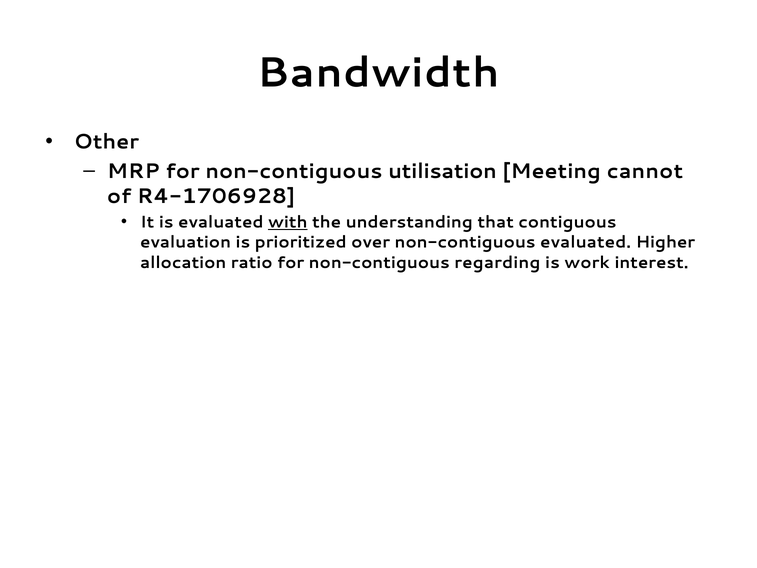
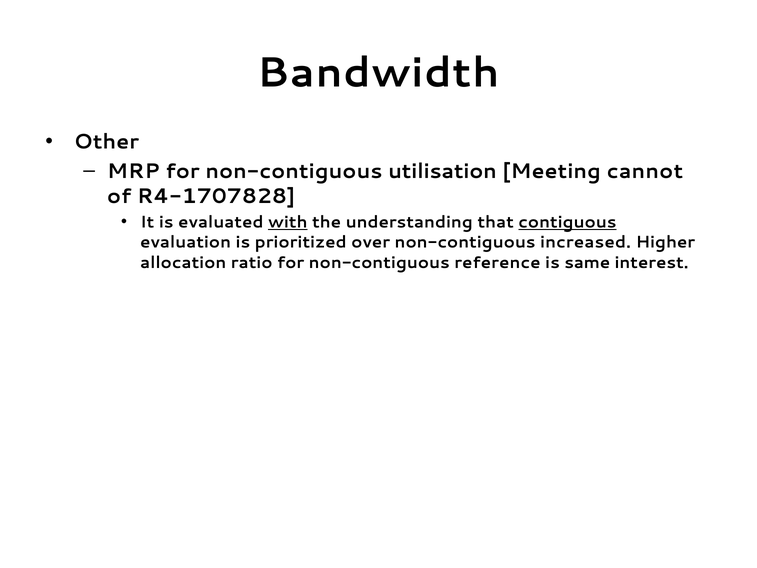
R4-1706928: R4-1706928 -> R4-1707828 (216, 196)
contiguous underline: none -> present (567, 222)
non-contiguous evaluated: evaluated -> increased (585, 242)
regarding: regarding -> reference (497, 263)
work: work -> same (587, 263)
